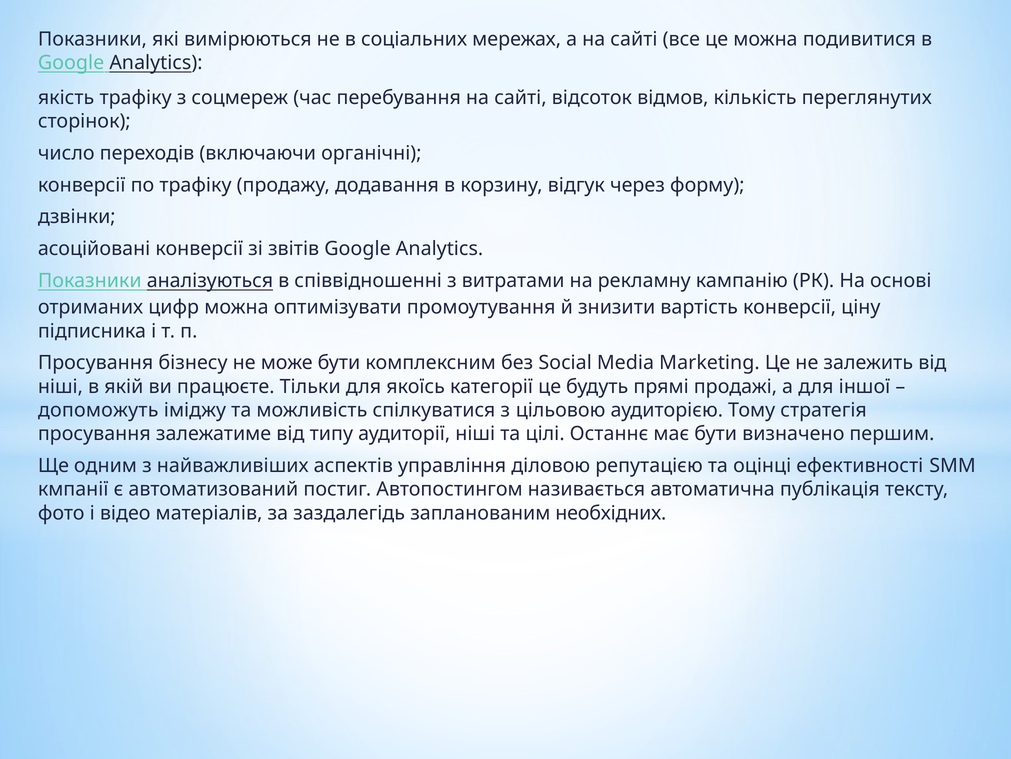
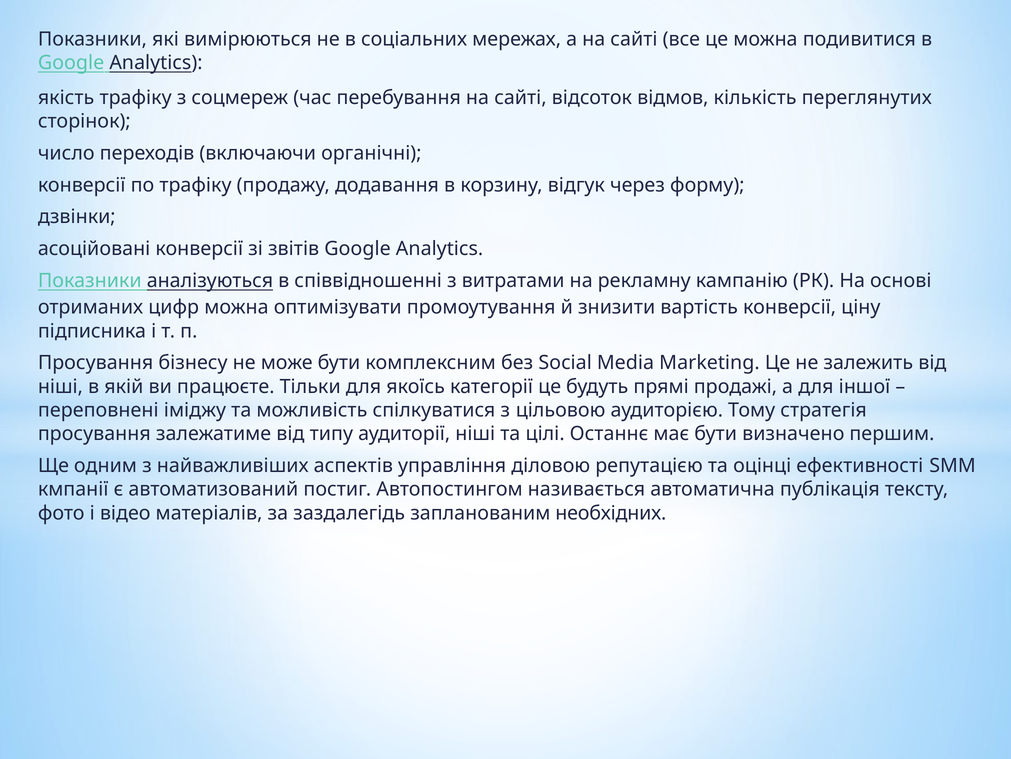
допоможуть: допоможуть -> переповнені (98, 410)
